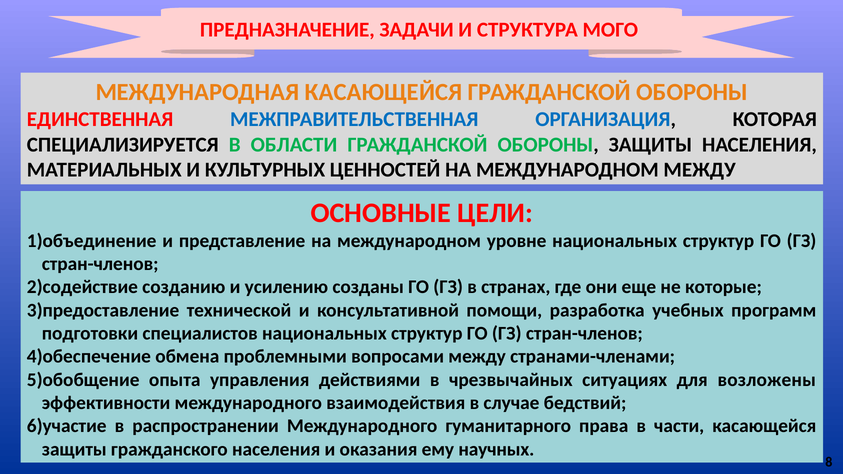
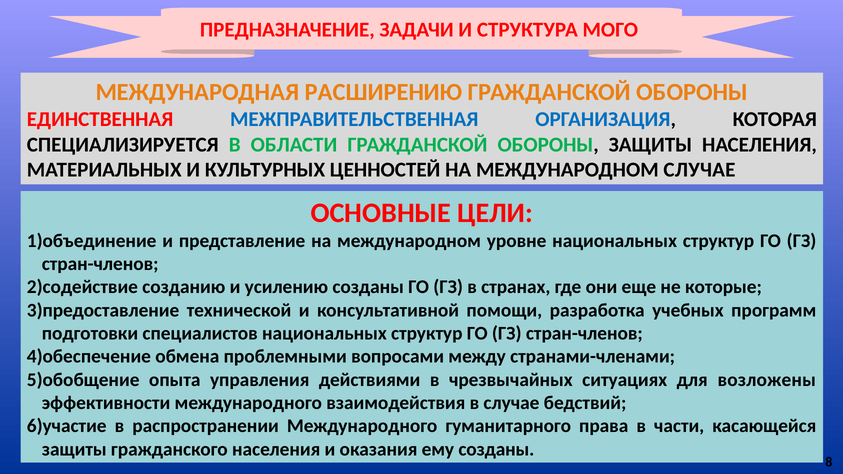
МЕЖДУНАРОДНАЯ КАСАЮЩЕЙСЯ: КАСАЮЩЕЙСЯ -> РАСШИРЕНИЮ (384, 92)
МЕЖДУНАРОДНОМ МЕЖДУ: МЕЖДУ -> СЛУЧАЕ (699, 170)
ему научных: научных -> созданы (496, 449)
